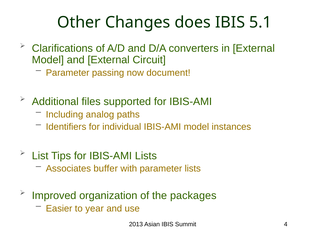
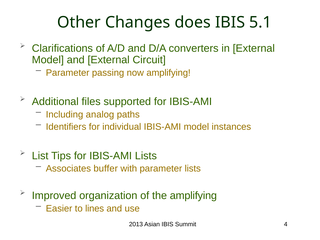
now document: document -> amplifying (168, 73)
the packages: packages -> amplifying (193, 196)
year: year -> lines (95, 208)
